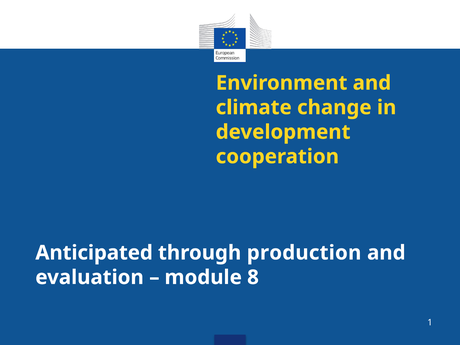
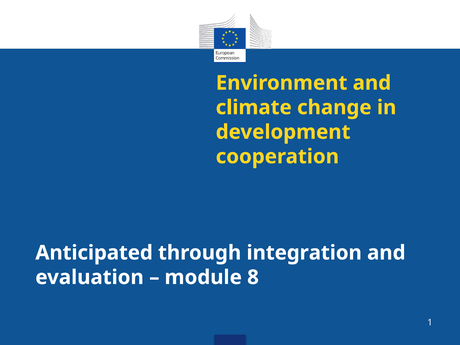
production: production -> integration (304, 253)
